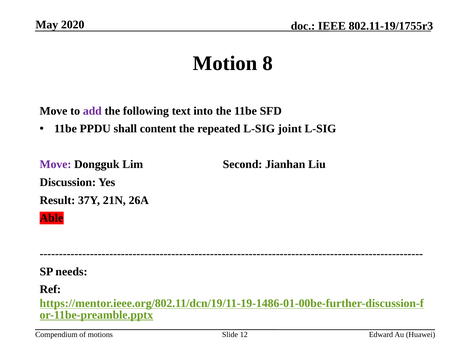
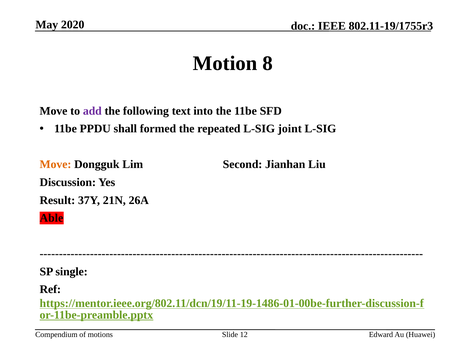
content: content -> formed (158, 129)
Move colour: purple -> orange (55, 165)
needs: needs -> single (72, 272)
